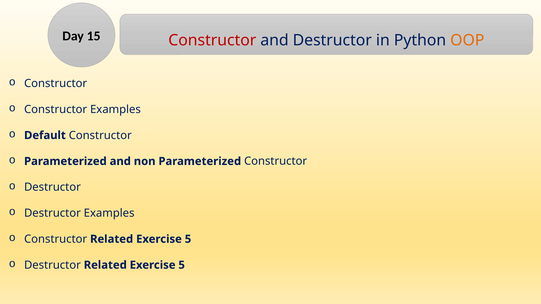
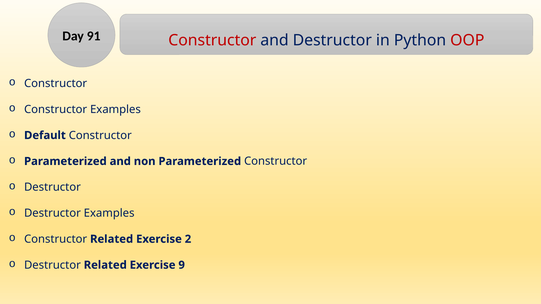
15: 15 -> 91 (94, 36)
OOP colour: orange -> red (467, 40)
Constructor Related Exercise 5: 5 -> 2 (188, 239)
Destructor Related Exercise 5: 5 -> 9 (182, 265)
